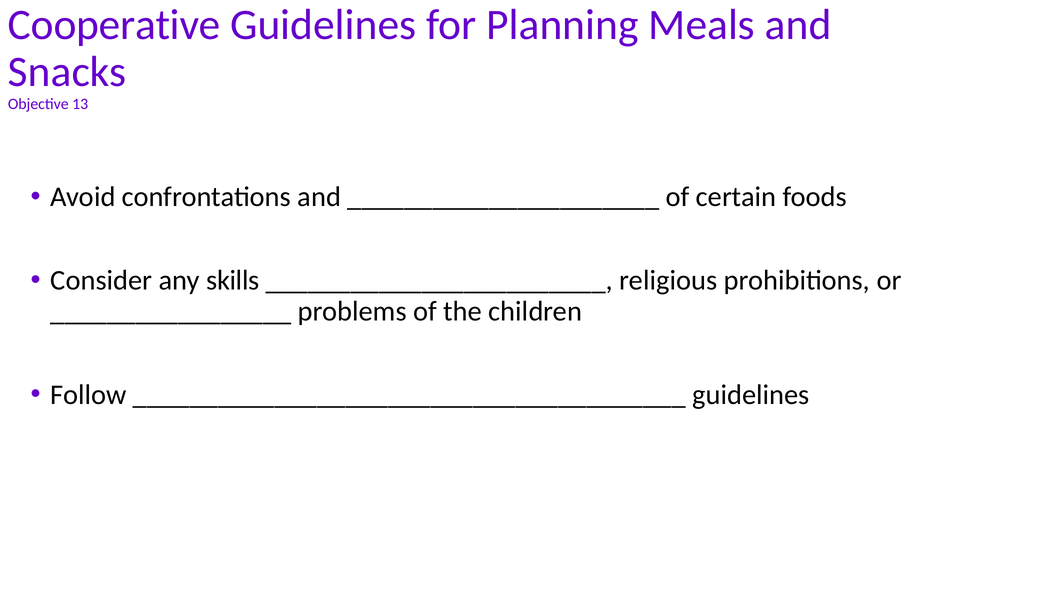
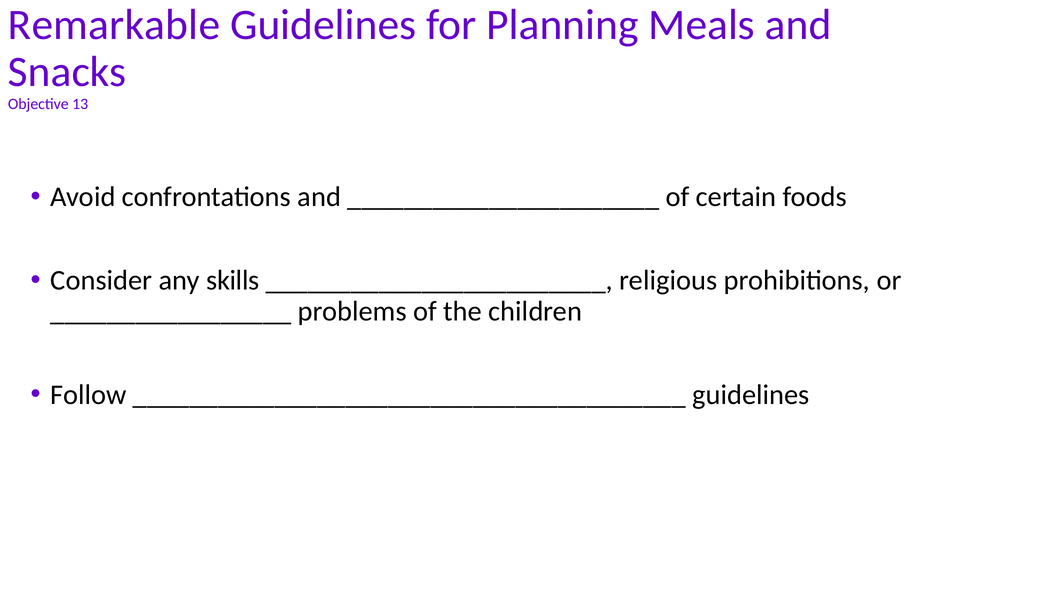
Cooperative: Cooperative -> Remarkable (114, 25)
